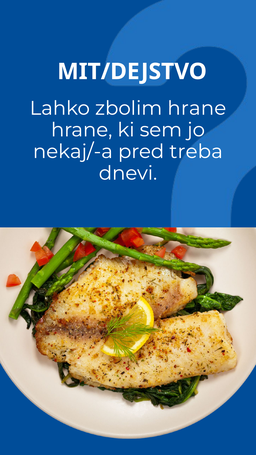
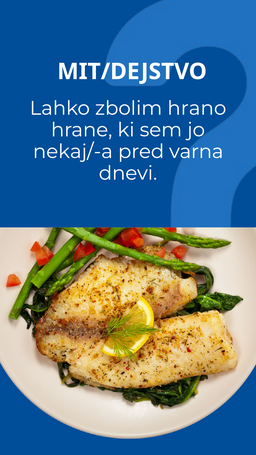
zbolim hrane: hrane -> hrano (197, 108)
treba: treba -> varna (196, 152)
